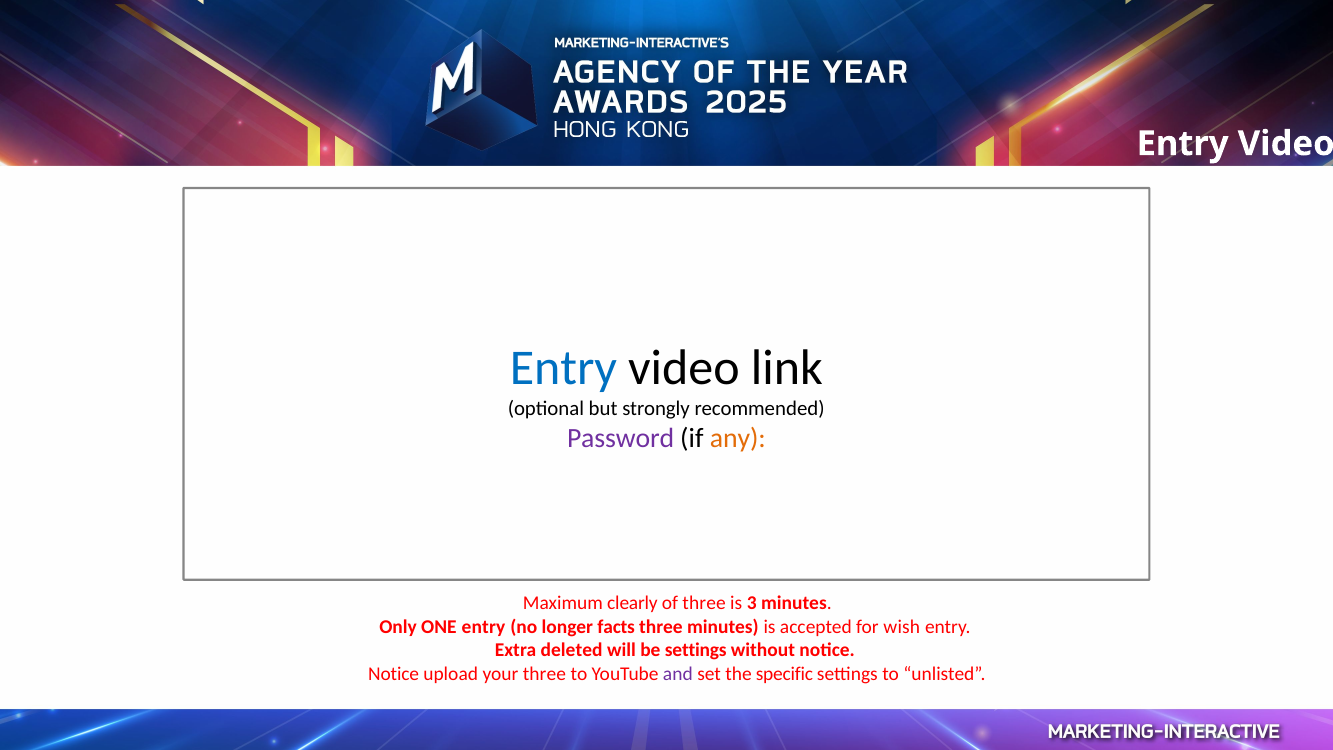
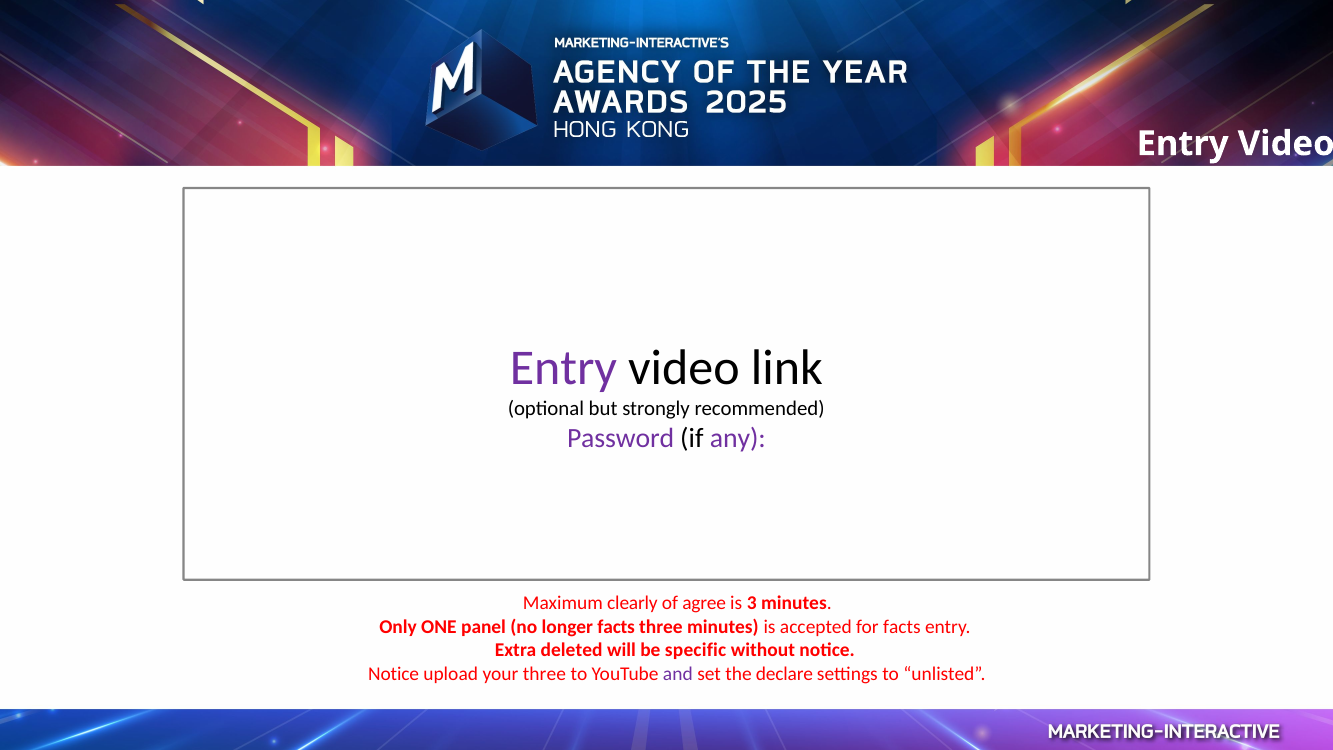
Entry colour: blue -> purple (563, 368)
any colour: orange -> purple (738, 438)
of three: three -> agree (704, 603)
ONE entry: entry -> panel (484, 627)
for wish: wish -> facts (902, 627)
be settings: settings -> specific (696, 650)
specific: specific -> declare (784, 673)
